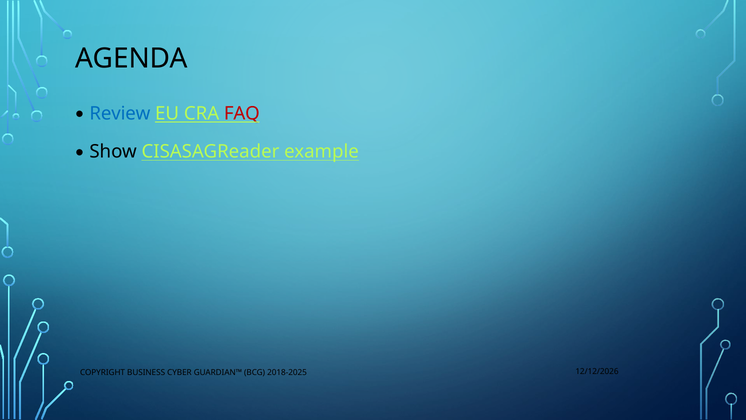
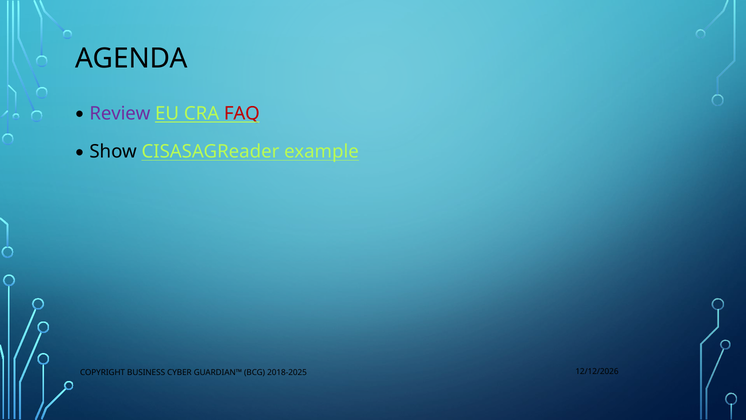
Review colour: blue -> purple (120, 113)
